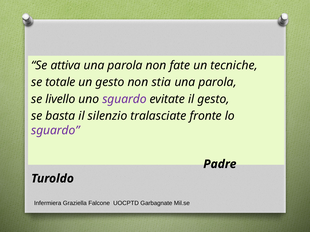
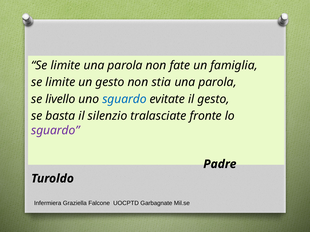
attiva: attiva -> limite (66, 65)
tecniche: tecniche -> famiglia (234, 65)
totale: totale -> limite (60, 82)
sguardo colour: purple -> blue (124, 99)
